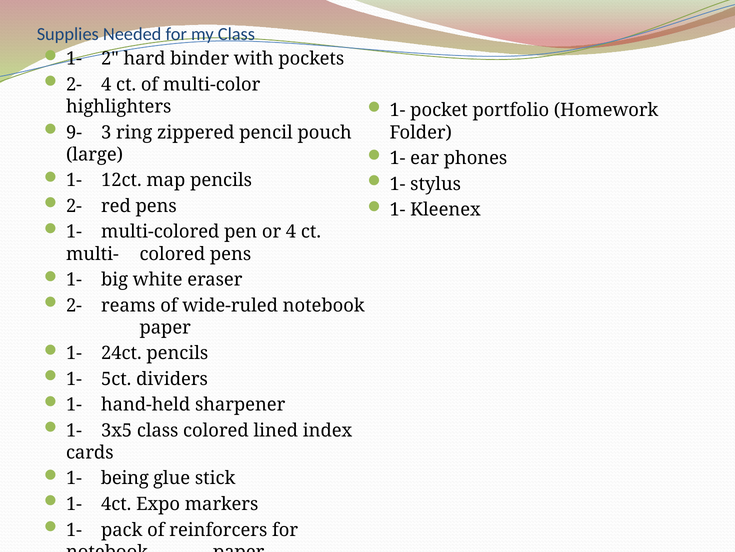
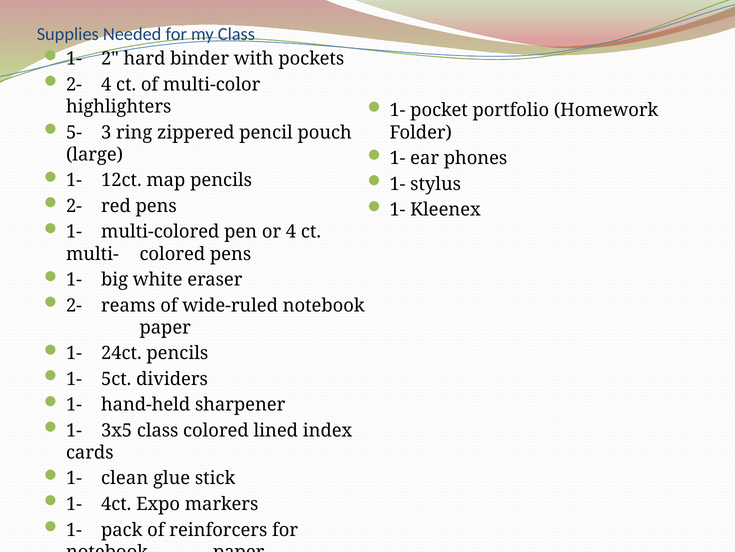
9-: 9- -> 5- (74, 132)
being: being -> clean (125, 478)
